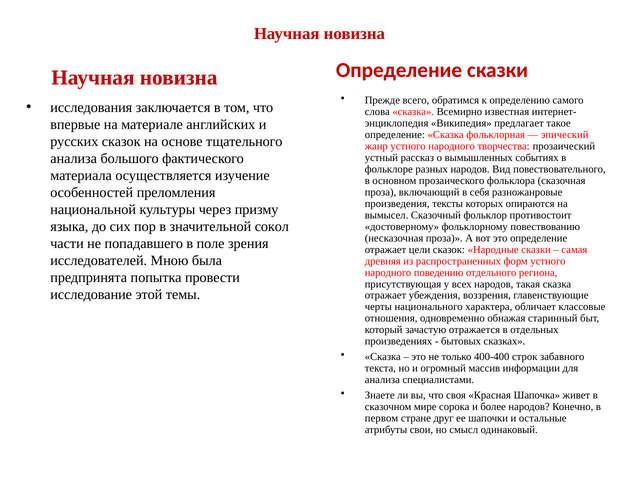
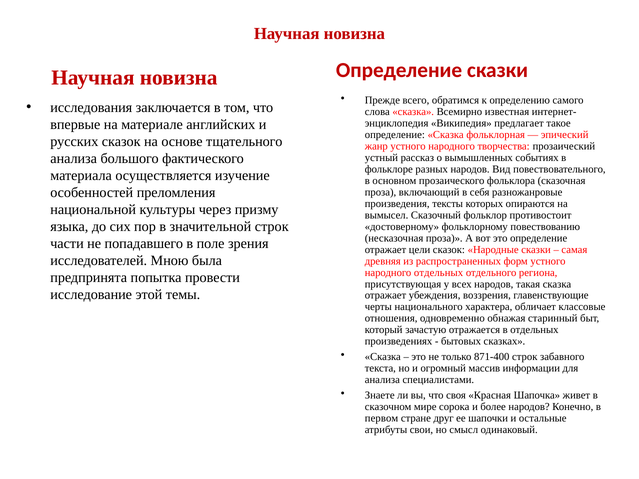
значительной сокол: сокол -> строк (272, 227)
народного поведению: поведению -> отдельных (439, 273)
400-400: 400-400 -> 871-400 (492, 357)
